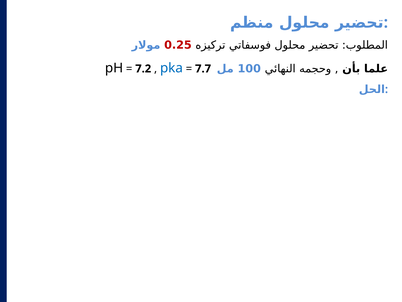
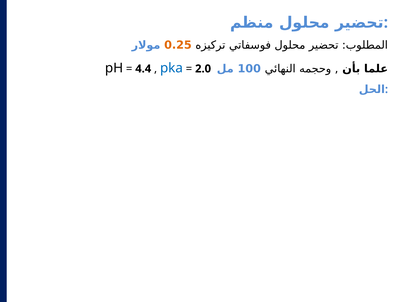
0.25 colour: red -> orange (178, 45)
7.2: 7.2 -> 4.4 (143, 69)
7.7: 7.7 -> 2.0 (203, 69)
